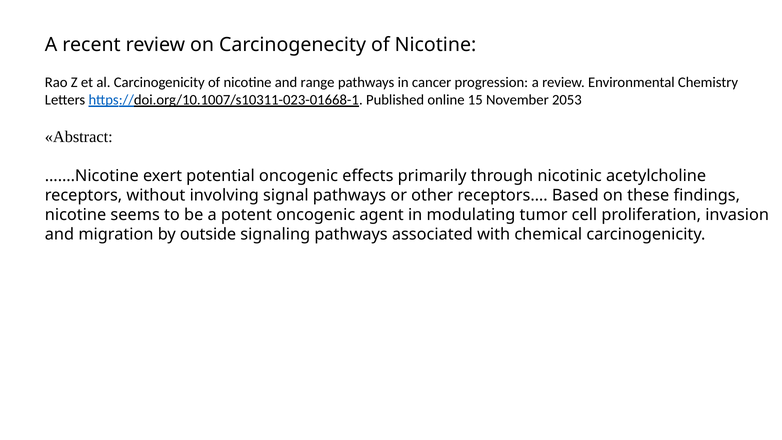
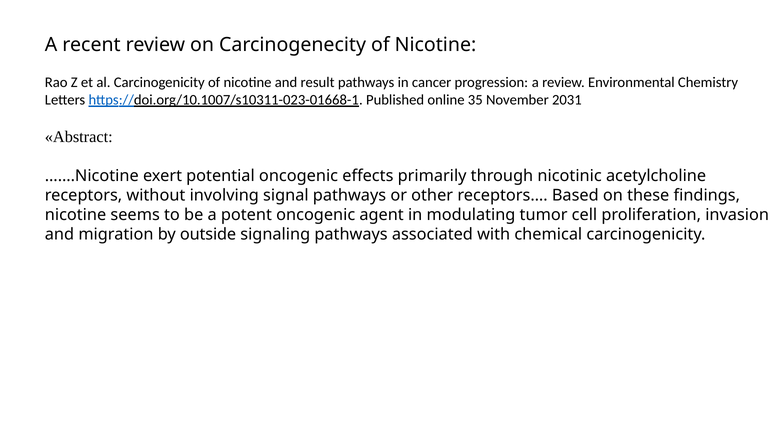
range: range -> result (318, 82)
15: 15 -> 35 (475, 100)
2053: 2053 -> 2031 (567, 100)
